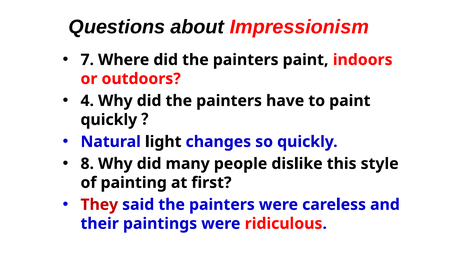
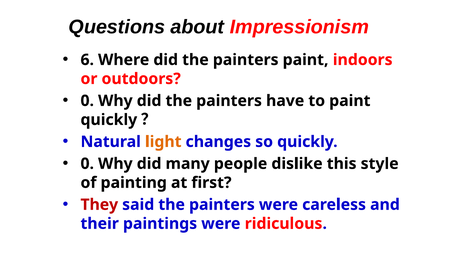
7: 7 -> 6 (87, 60)
4: 4 -> 0 (87, 101)
light colour: black -> orange (163, 142)
8: 8 -> 0 (87, 163)
